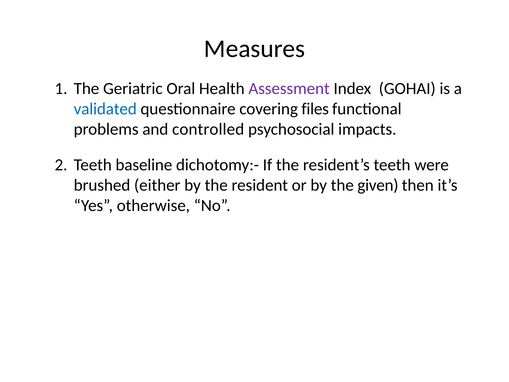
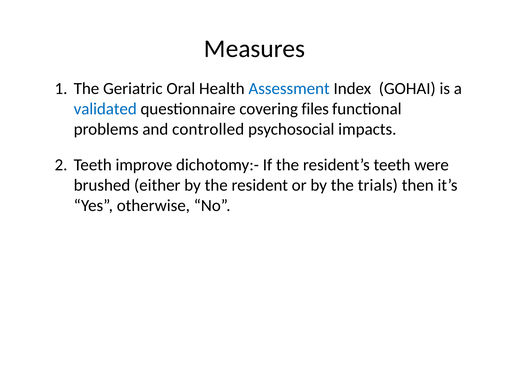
Assessment colour: purple -> blue (289, 88)
baseline: baseline -> improve (144, 165)
given: given -> trials (378, 185)
